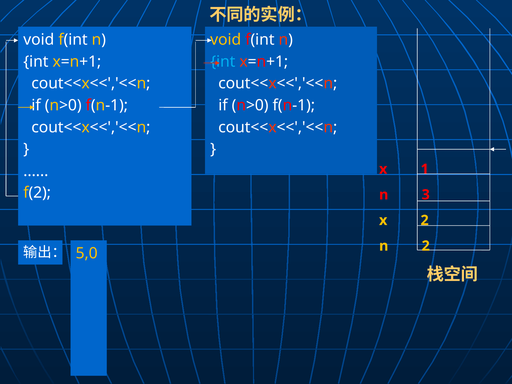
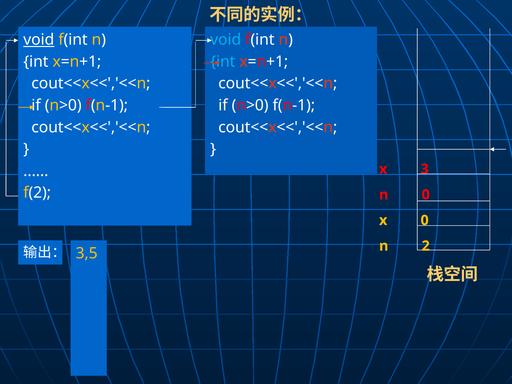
void underline: none -> present (39, 40)
void colour: yellow -> light blue (226, 40)
1: 1 -> 3 (425, 169)
n 3: 3 -> 0 (426, 195)
x 2: 2 -> 0 (425, 220)
5,0: 5,0 -> 3,5 (87, 253)
